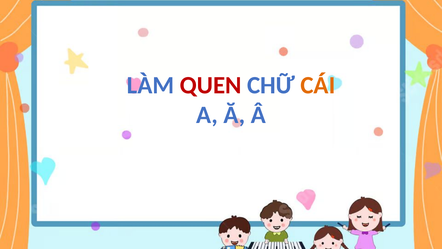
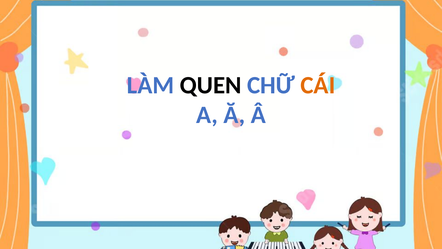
QUEN colour: red -> black (211, 85)
